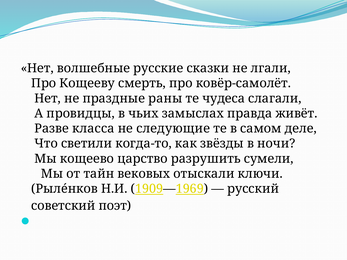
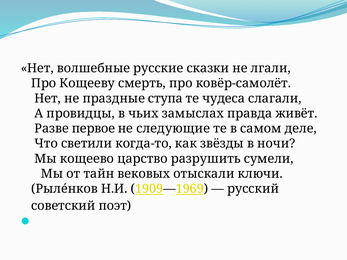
раны: раны -> ступа (165, 99)
класса: класса -> первое (93, 129)
